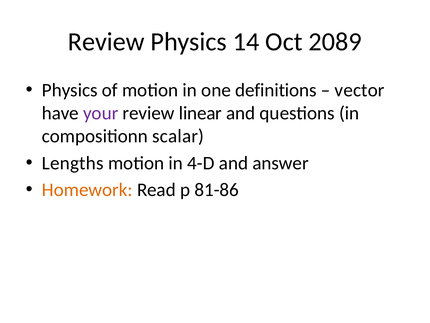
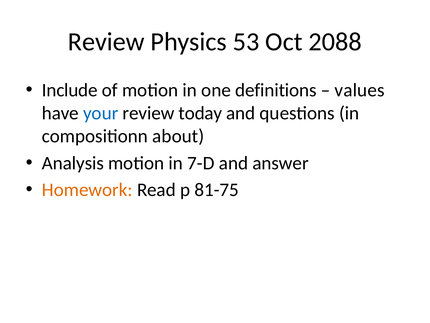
14: 14 -> 53 (246, 42)
2089: 2089 -> 2088 (335, 42)
Physics: Physics -> Include (70, 90)
vector: vector -> values (360, 90)
your colour: purple -> blue (101, 113)
linear: linear -> today (200, 113)
scalar: scalar -> about (178, 136)
Lengths: Lengths -> Analysis (73, 163)
4-D: 4-D -> 7-D (201, 163)
81-86: 81-86 -> 81-75 (217, 190)
